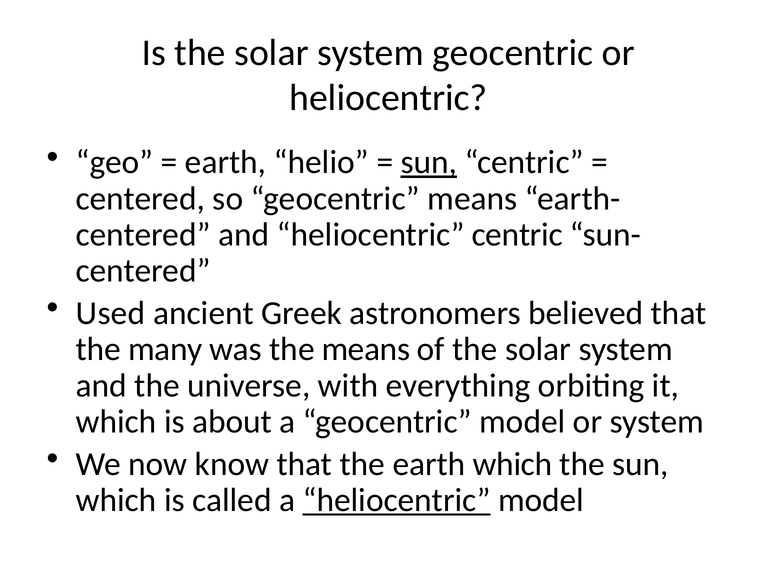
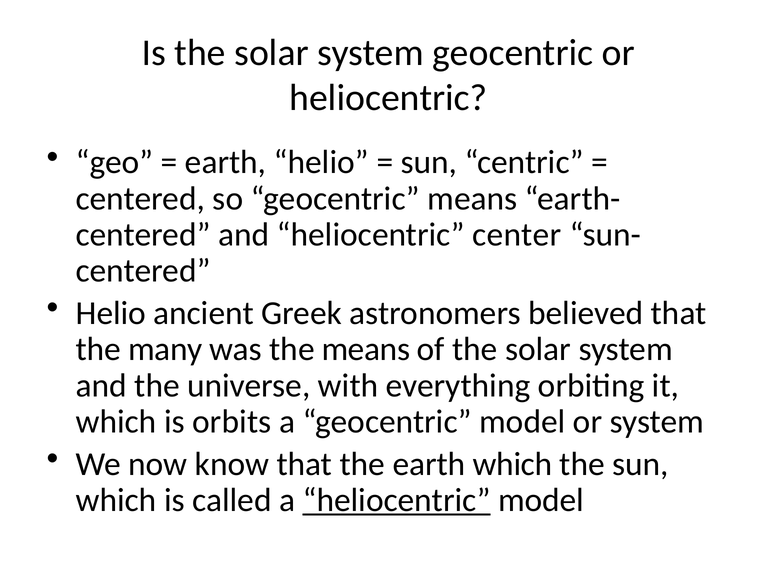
sun underline: present -> none (429, 162)
heliocentric centric: centric -> center (517, 235)
Used: Used -> Helio (111, 313)
about: about -> orbits (232, 422)
